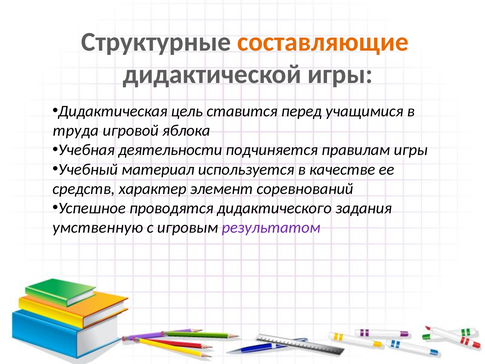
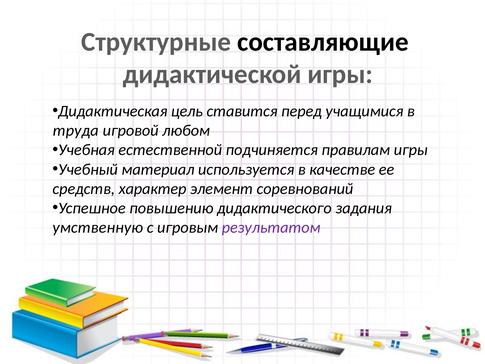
составляющие colour: orange -> black (323, 42)
яблока: яблока -> любом (186, 130)
деятельности: деятельности -> естественной (170, 150)
проводятся: проводятся -> повышению (171, 208)
